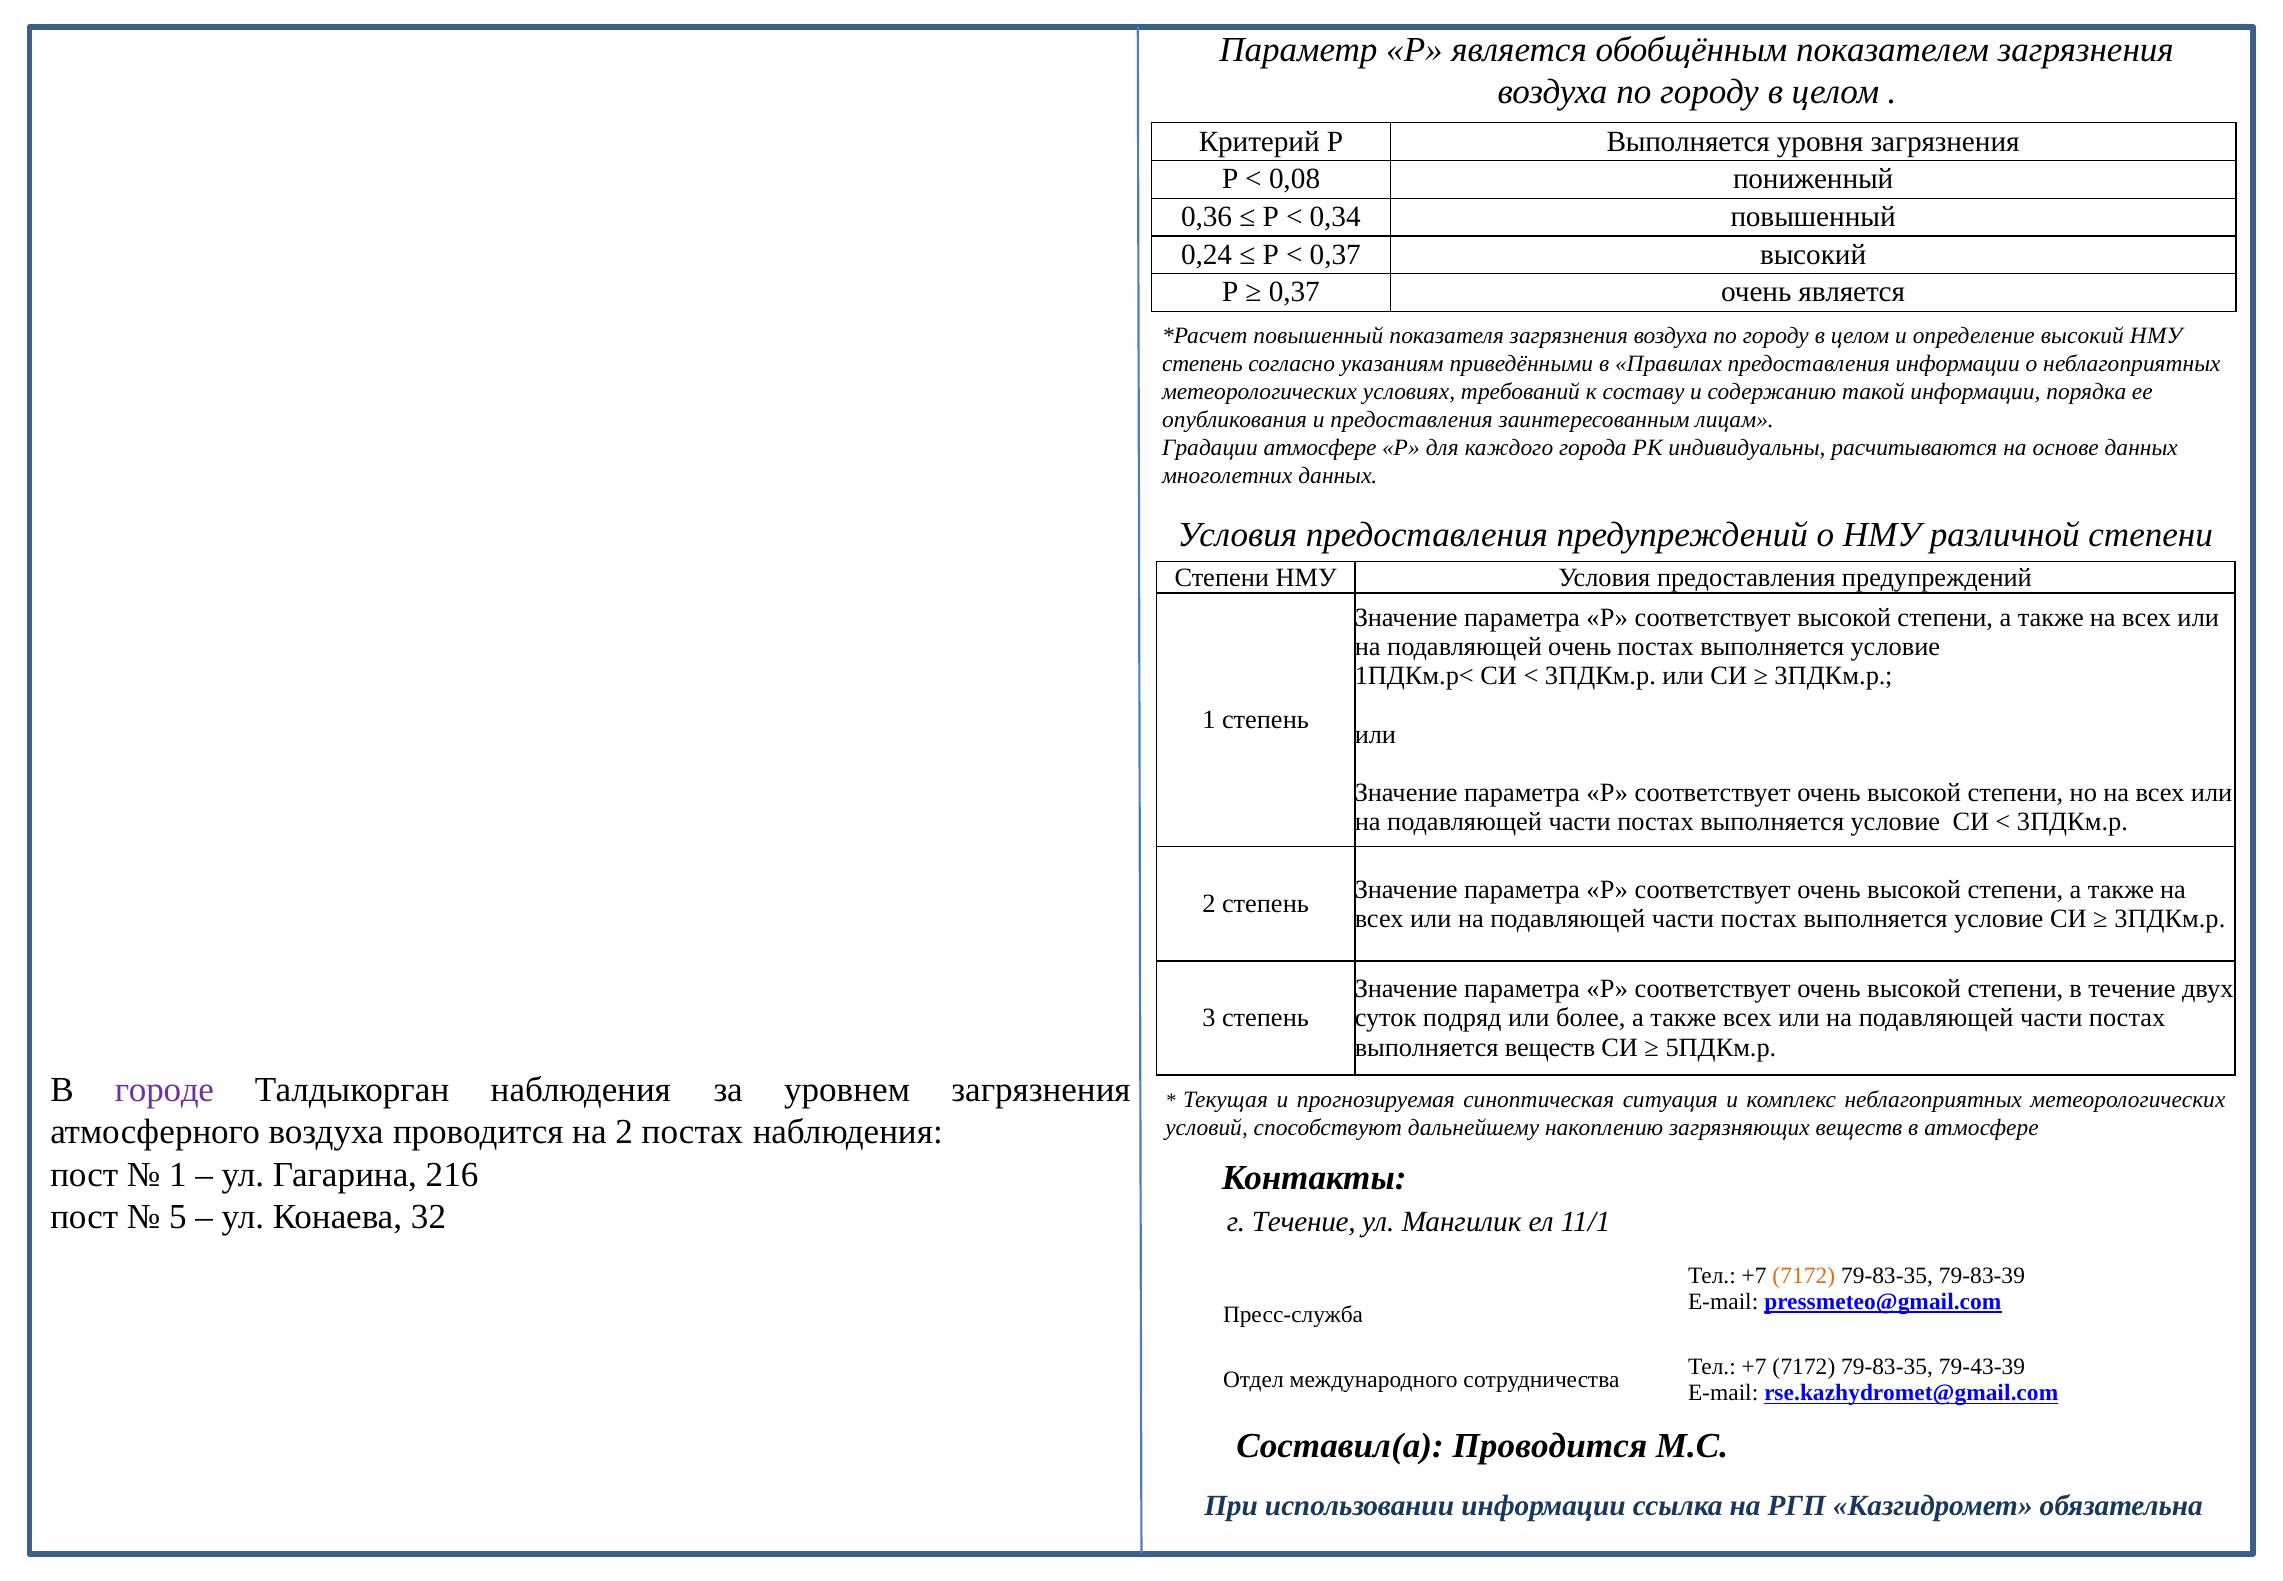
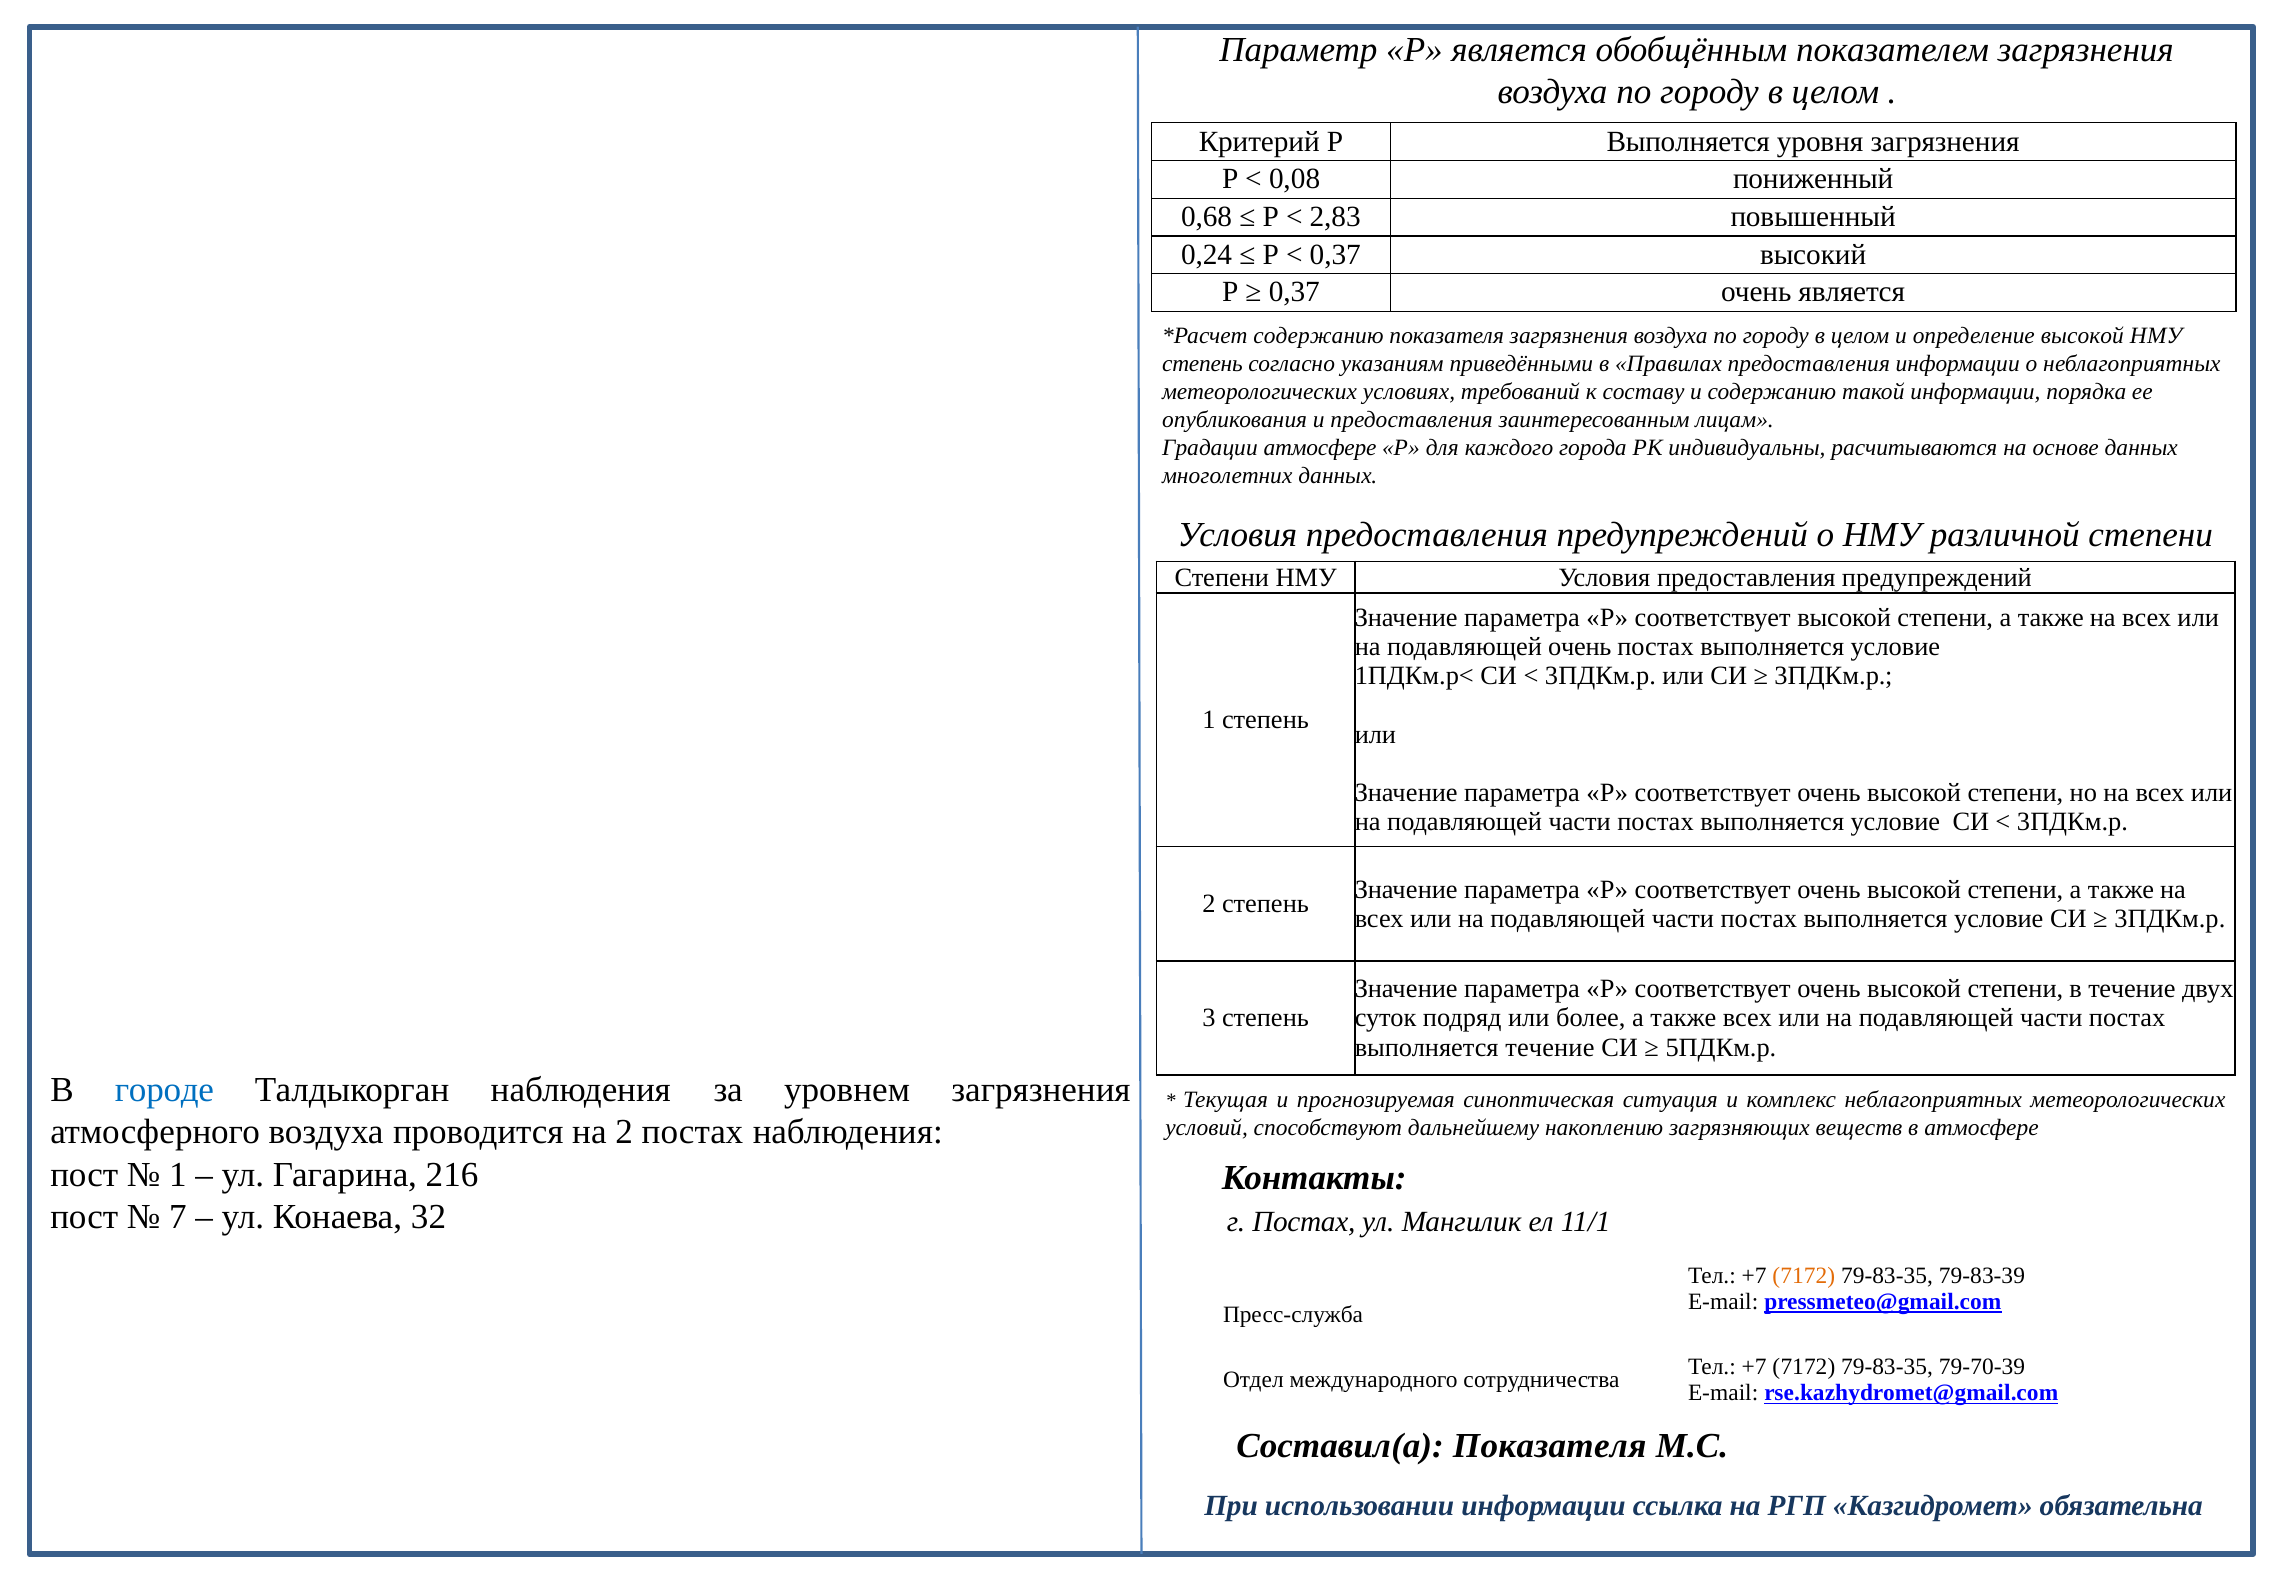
0,36: 0,36 -> 0,68 (1207, 217)
0,34: 0,34 -> 2,83 (1335, 217)
повышенный: повышенный -> содержанию (1318, 335)
определение высокий: высокий -> высокой (2082, 335)
выполняется веществ: веществ -> течение (1550, 1047)
городе colour: purple -> blue (164, 1090)
5: 5 -> 7 (178, 1216)
г Течение: Течение -> Постах (1304, 1222)
79-43-39: 79-43-39 -> 79-70-39 (1982, 1366)
Составил(а Проводится: Проводится -> Показателя (1550, 1445)
